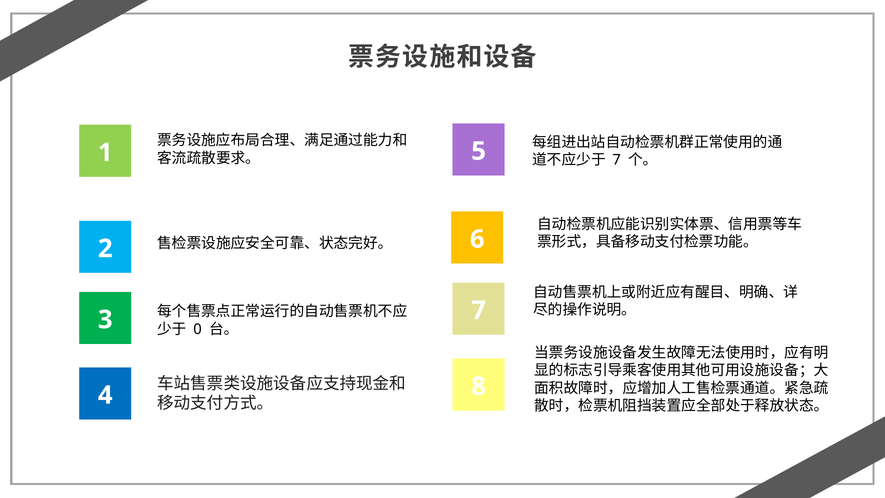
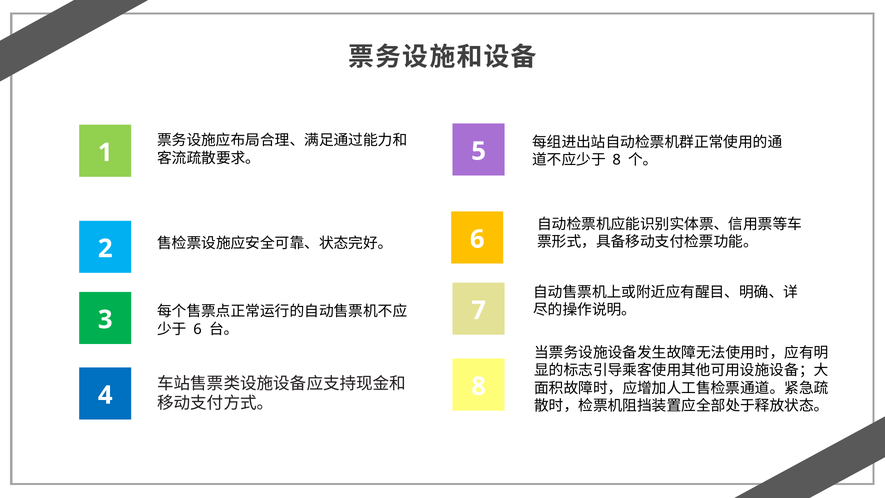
7: 7 -> 8 (617, 160)
0: 0 -> 6 (198, 329)
